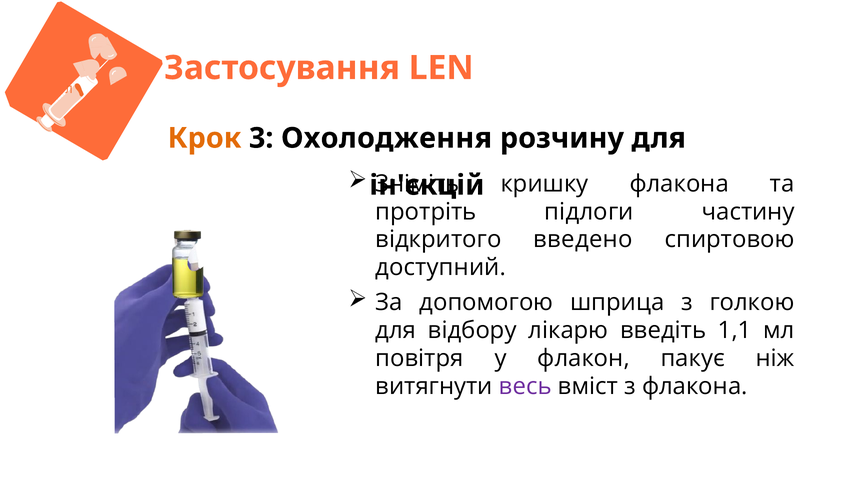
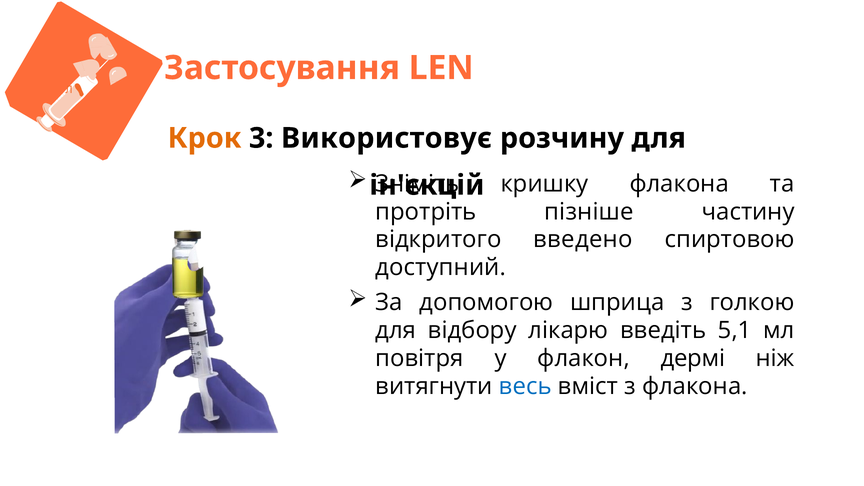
Охолодження: Охолодження -> Використовує (387, 138)
підлоги: підлоги -> пізніше (589, 212)
1,1: 1,1 -> 5,1 (735, 330)
пакує: пакує -> дермі (693, 358)
весь colour: purple -> blue (525, 386)
